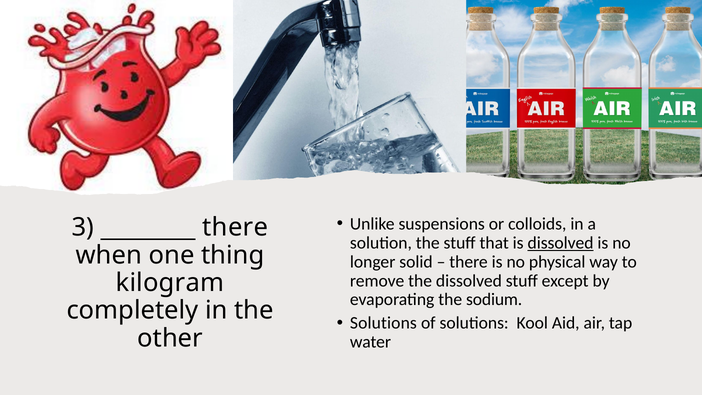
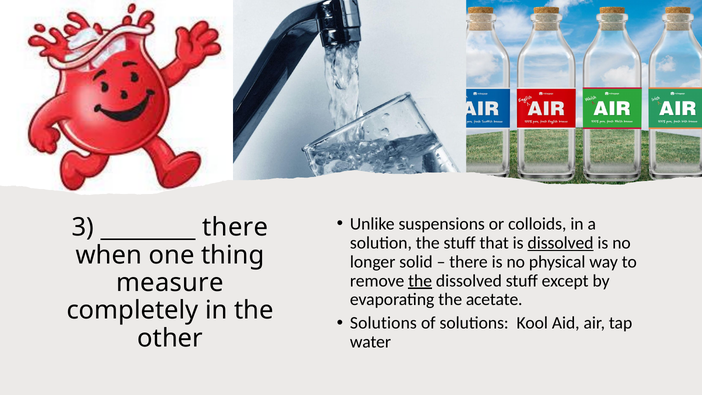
the underline: none -> present (420, 281)
kilogram: kilogram -> measure (170, 283)
sodium: sodium -> acetate (494, 300)
